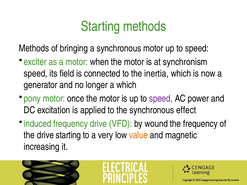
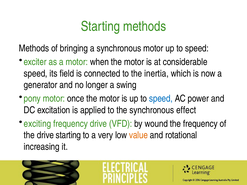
synchronism: synchronism -> considerable (185, 62)
a which: which -> swing (126, 85)
speed colour: purple -> blue (161, 99)
induced: induced -> exciting (37, 124)
magnetic: magnetic -> rotational (181, 135)
